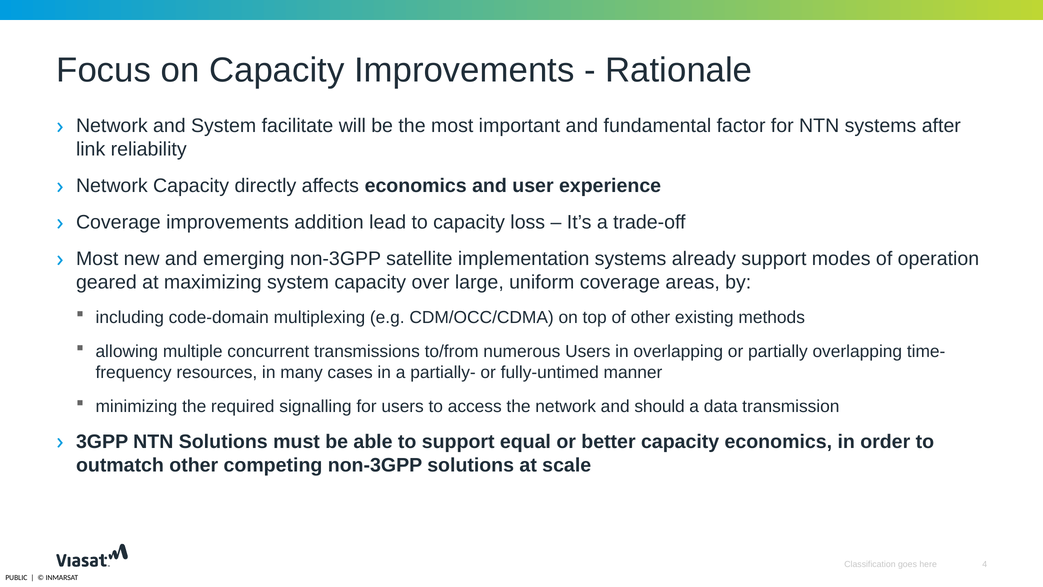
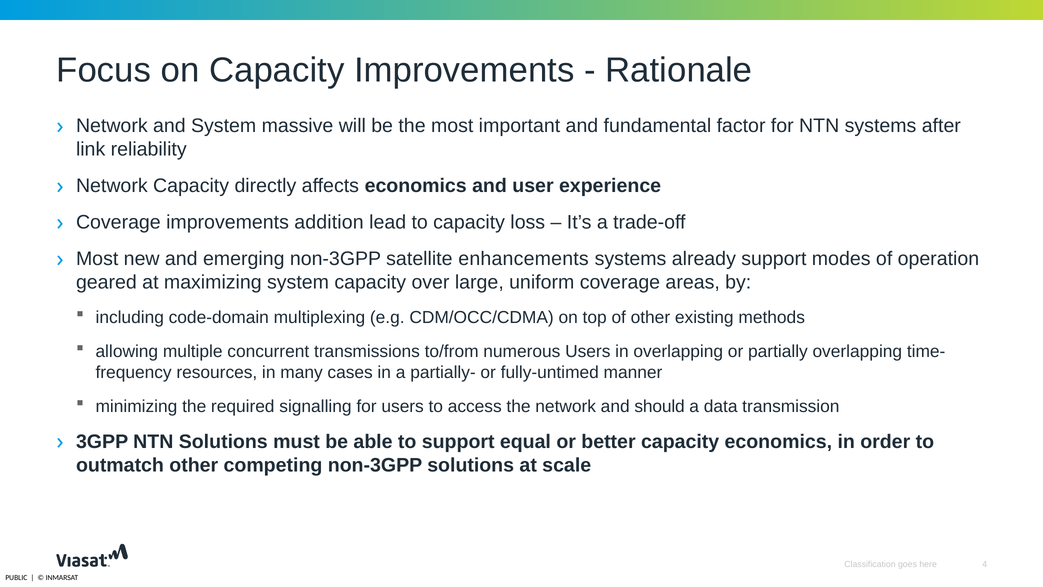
facilitate: facilitate -> massive (297, 126)
implementation: implementation -> enhancements (524, 259)
